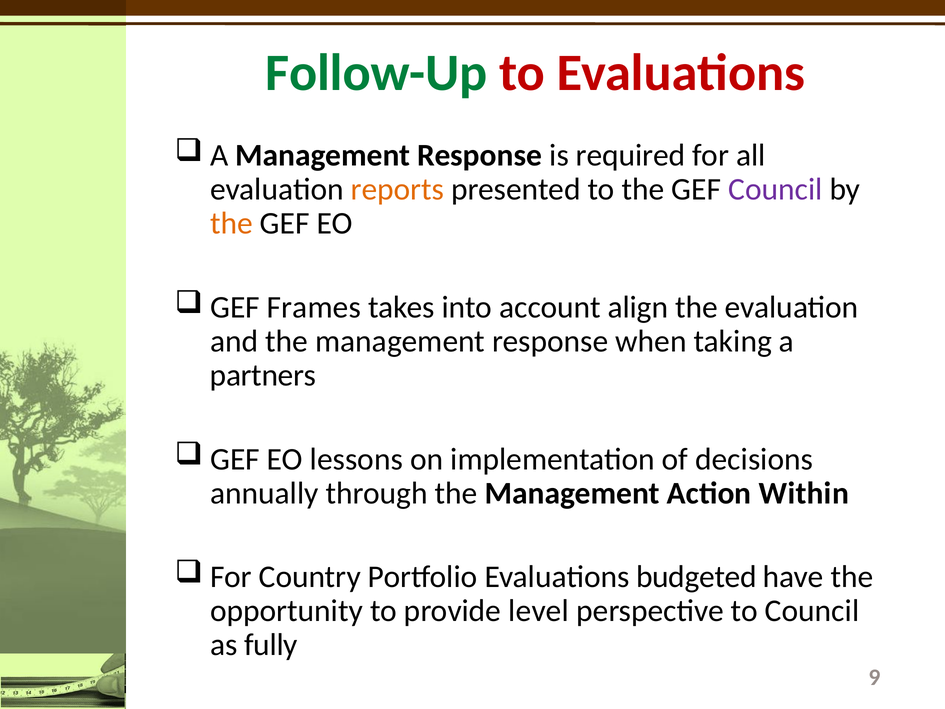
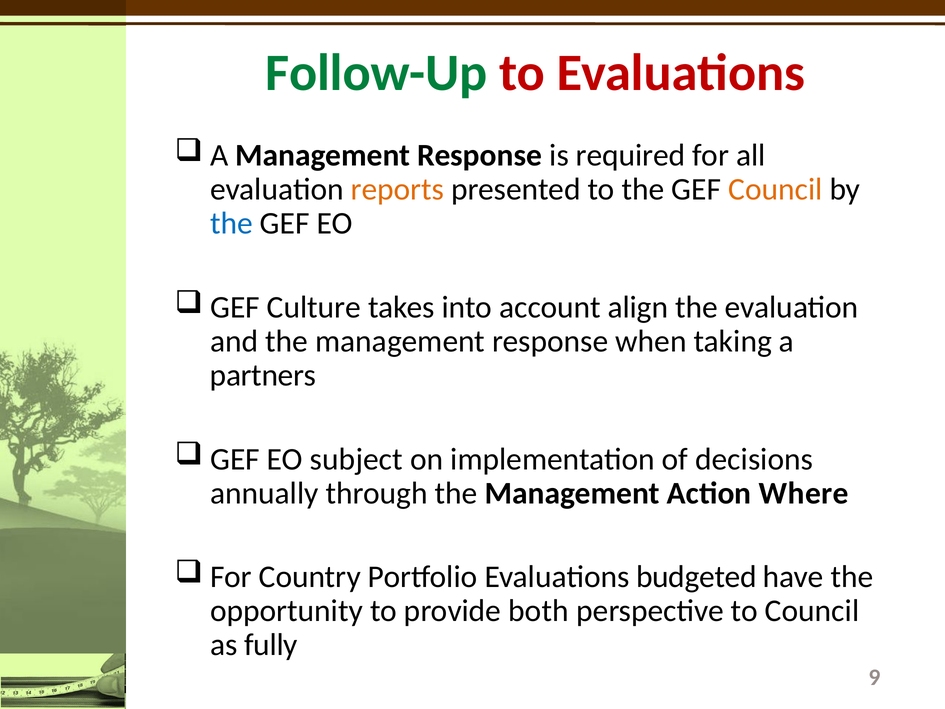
Council colour: purple -> orange (775, 189)
the colour: orange -> blue (232, 223)
Frames: Frames -> Culture (314, 307)
lessons: lessons -> subject (356, 459)
Within: Within -> Where (804, 493)
level: level -> both (539, 611)
